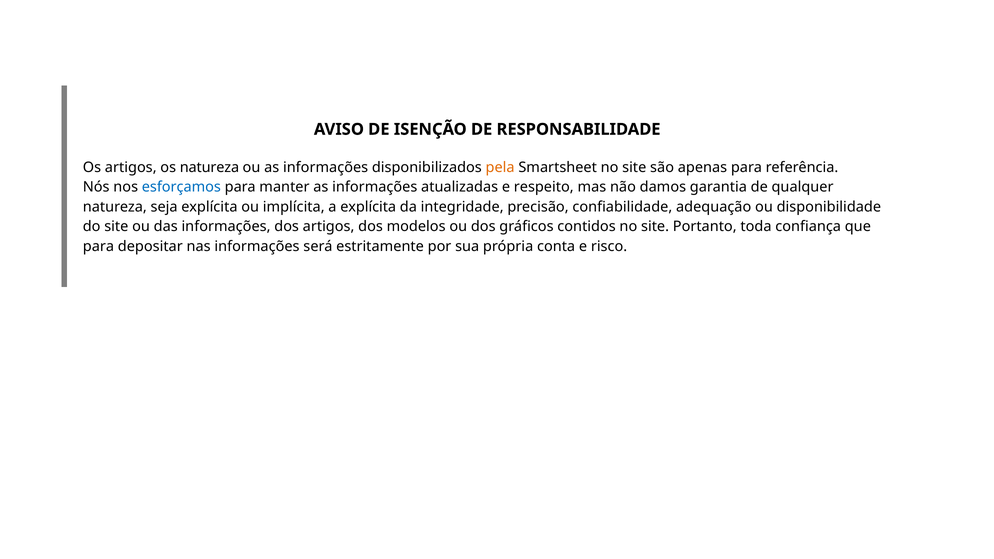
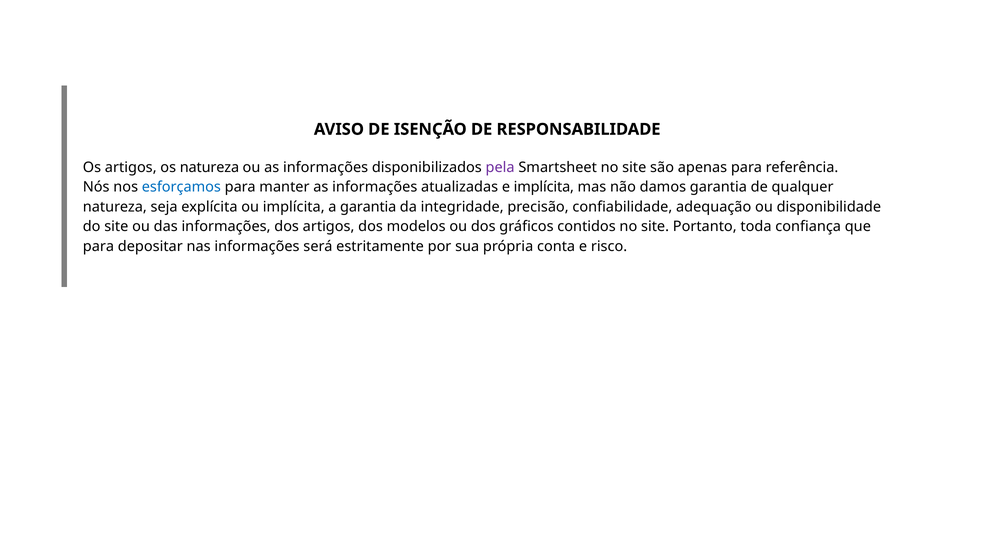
pela colour: orange -> purple (500, 167)
e respeito: respeito -> implícita (544, 187)
a explícita: explícita -> garantia (368, 207)
